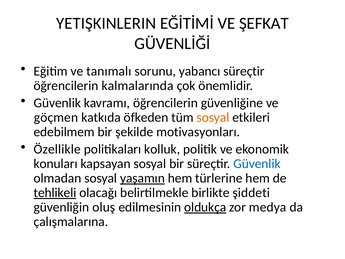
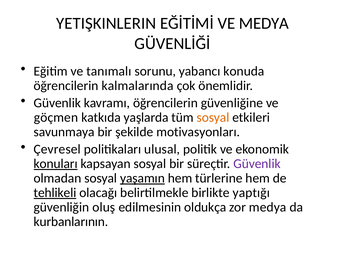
VE ŞEFKAT: ŞEFKAT -> MEDYA (264, 23)
yabancı süreçtir: süreçtir -> konuda (244, 71)
öfkeden: öfkeden -> yaşlarda (146, 117)
edebilmem: edebilmem -> savunmaya (64, 132)
Özellikle: Özellikle -> Çevresel (57, 149)
kolluk: kolluk -> ulusal (162, 149)
konuları underline: none -> present (56, 164)
Güvenlik colour: blue -> purple (257, 164)
şiddeti: şiddeti -> yaptığı (251, 193)
oldukça underline: present -> none (205, 207)
çalışmalarına: çalışmalarına -> kurbanlarının (71, 222)
